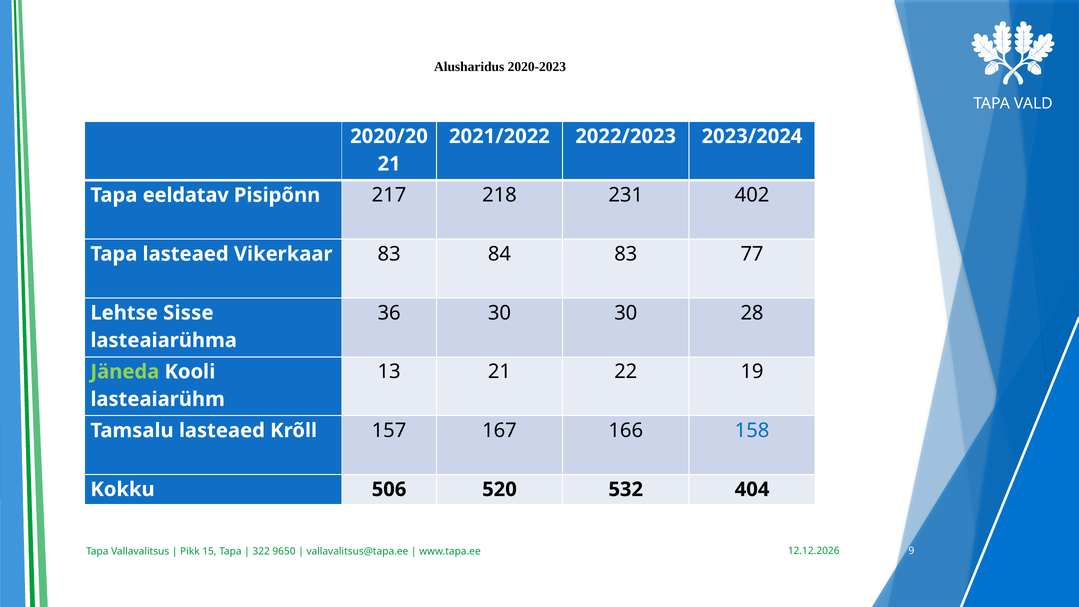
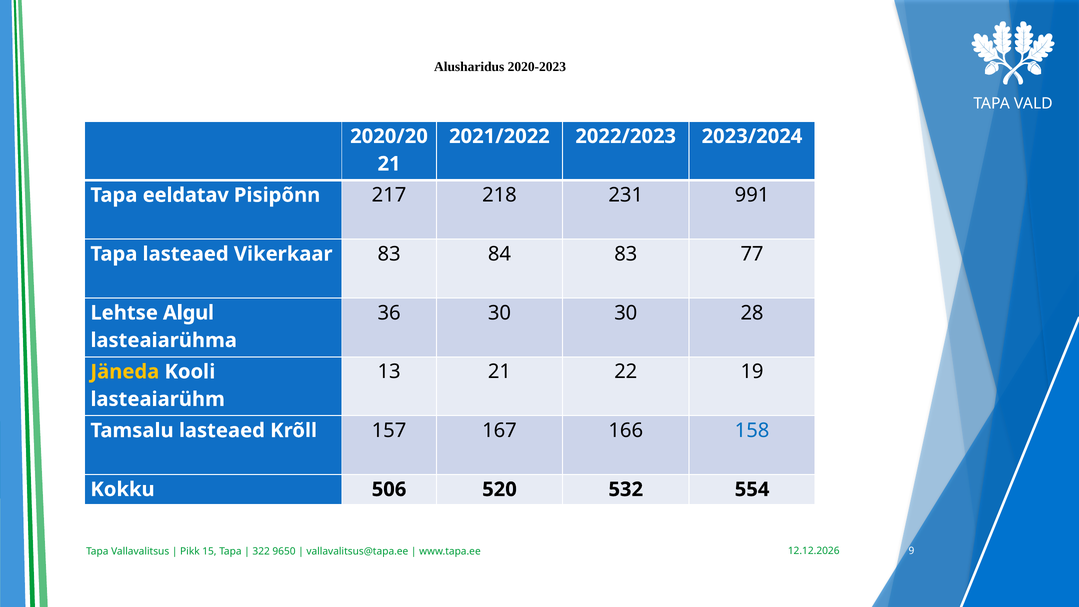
402: 402 -> 991 (752, 195)
Sisse: Sisse -> Algul (189, 313)
Jäneda colour: light green -> yellow (125, 372)
404: 404 -> 554 (752, 489)
